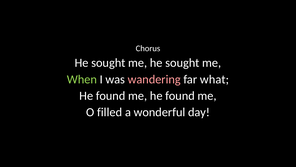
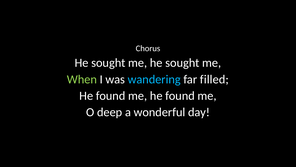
wandering colour: pink -> light blue (154, 79)
what: what -> filled (214, 79)
filled: filled -> deep (110, 112)
